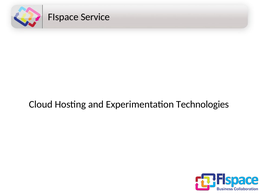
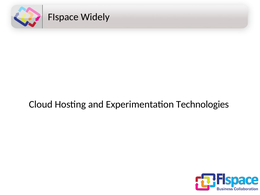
Service: Service -> Widely (95, 17)
